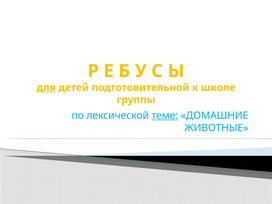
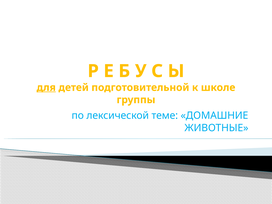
теме underline: present -> none (165, 116)
